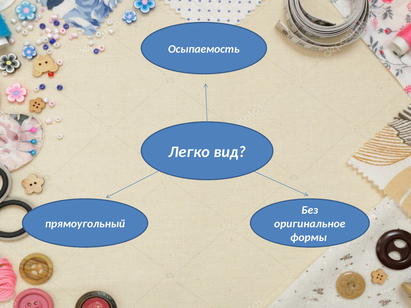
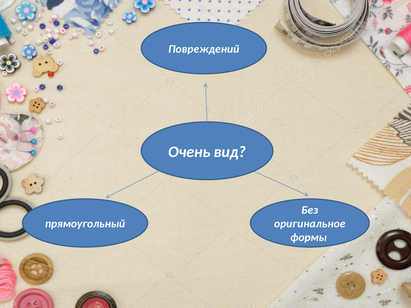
Осыпаемость: Осыпаемость -> Повреждений (204, 49)
Легко: Легко -> Очень (189, 152)
